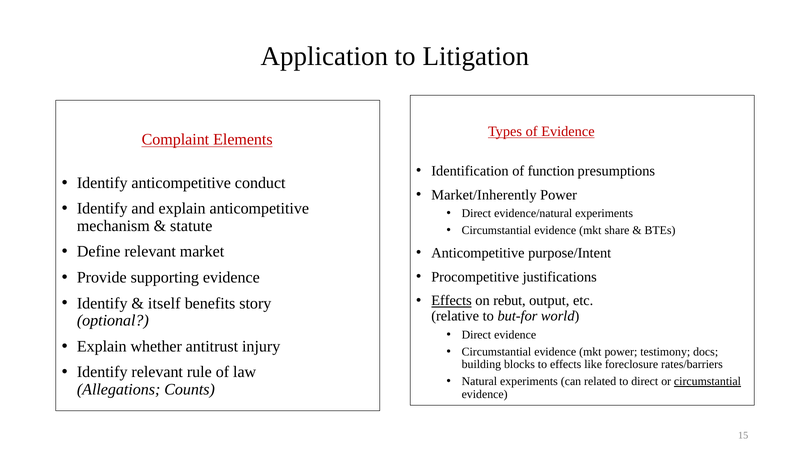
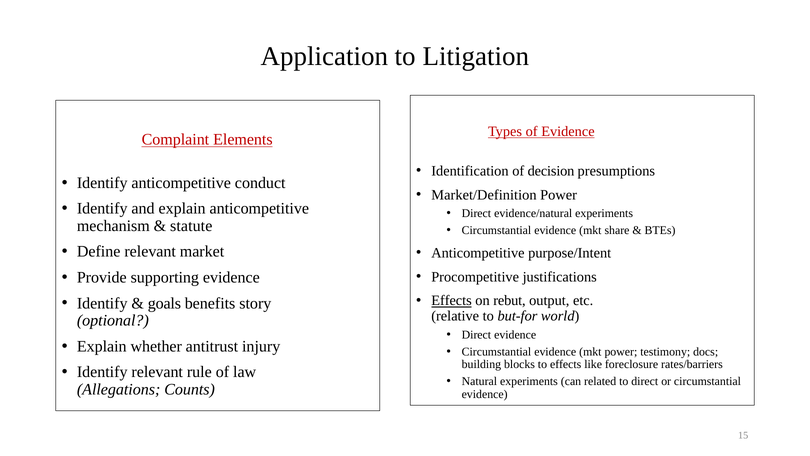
function: function -> decision (551, 171)
Market/Inherently: Market/Inherently -> Market/Definition (484, 195)
itself: itself -> goals (164, 303)
circumstantial underline: present -> none (707, 381)
